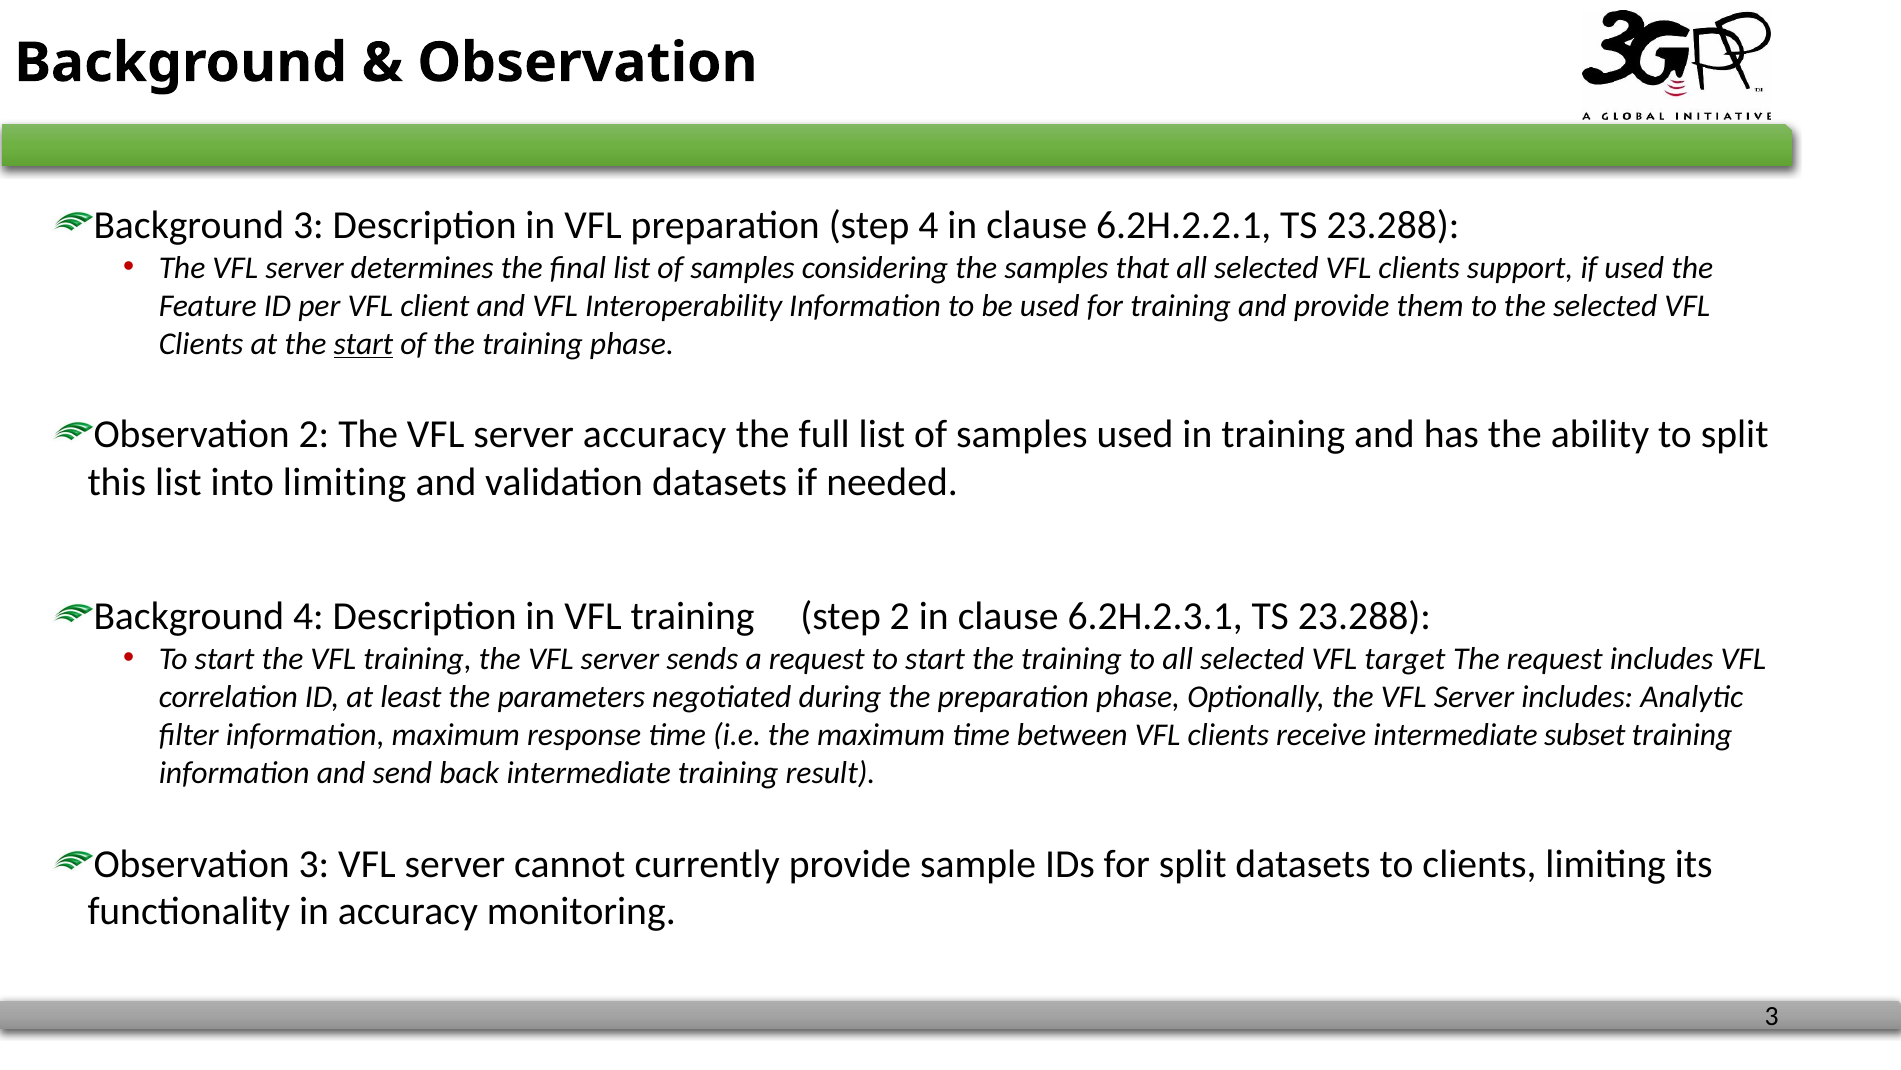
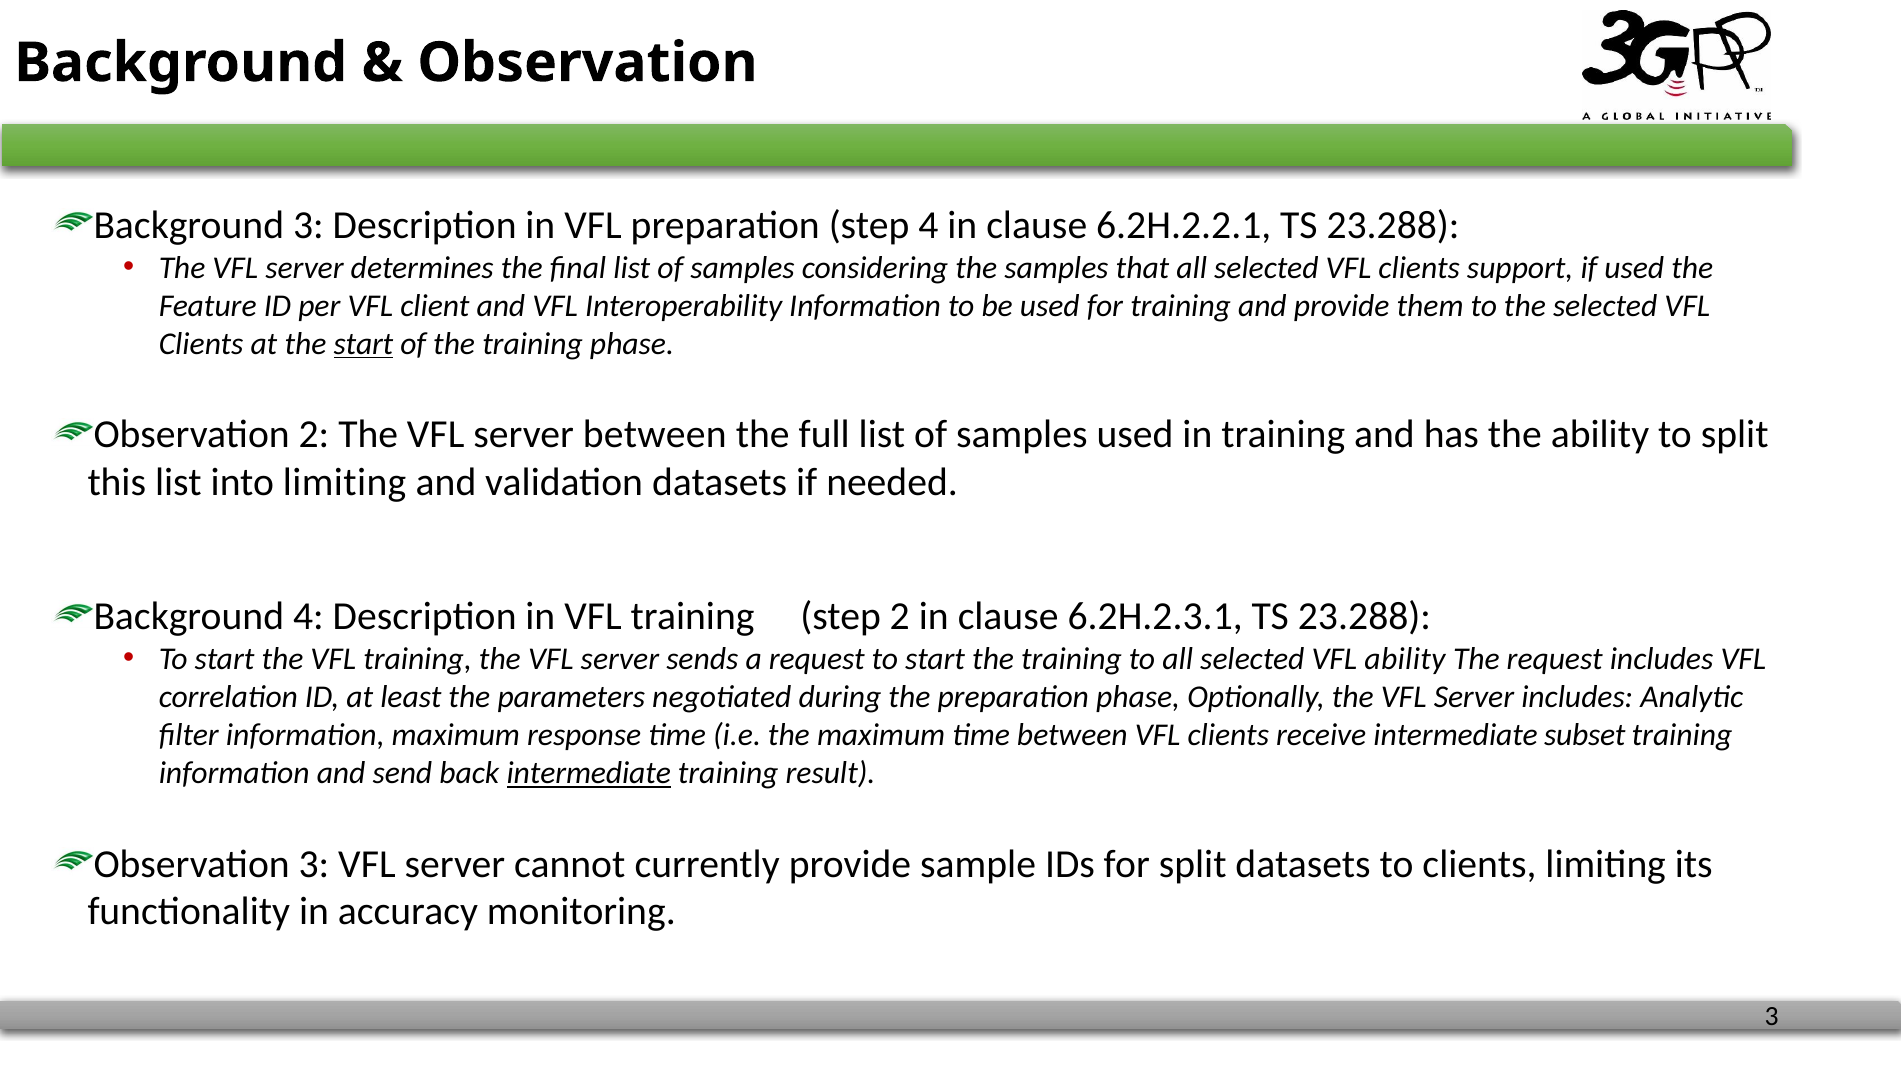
server accuracy: accuracy -> between (655, 435)
VFL target: target -> ability (1405, 659)
intermediate underline: none -> present (589, 773)
